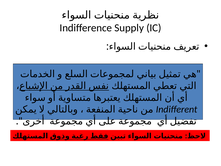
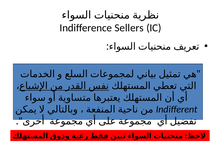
Supply: Supply -> Sellers (129, 28)
